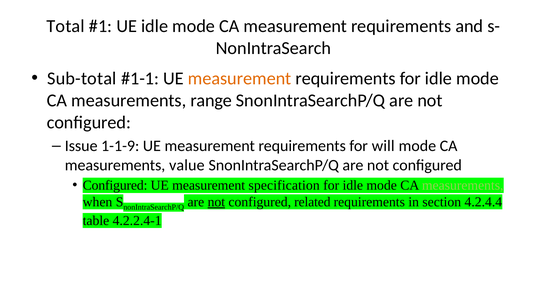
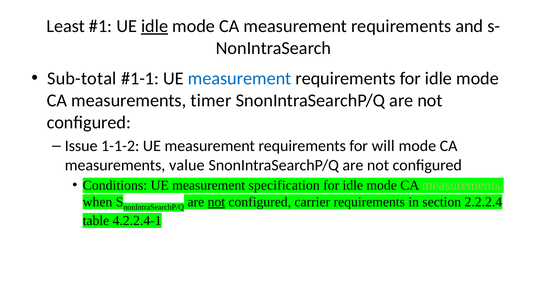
Total: Total -> Least (66, 26)
idle underline: none -> present (155, 26)
measurement colour: orange -> blue (240, 79)
range: range -> timer (211, 100)
1-1-9: 1-1-9 -> 1-1-2 (120, 146)
Configured: Configured -> Conditions (115, 185)
related: related -> carrier (312, 202)
4.2.4.4: 4.2.4.4 -> 2.2.2.4 (483, 202)
